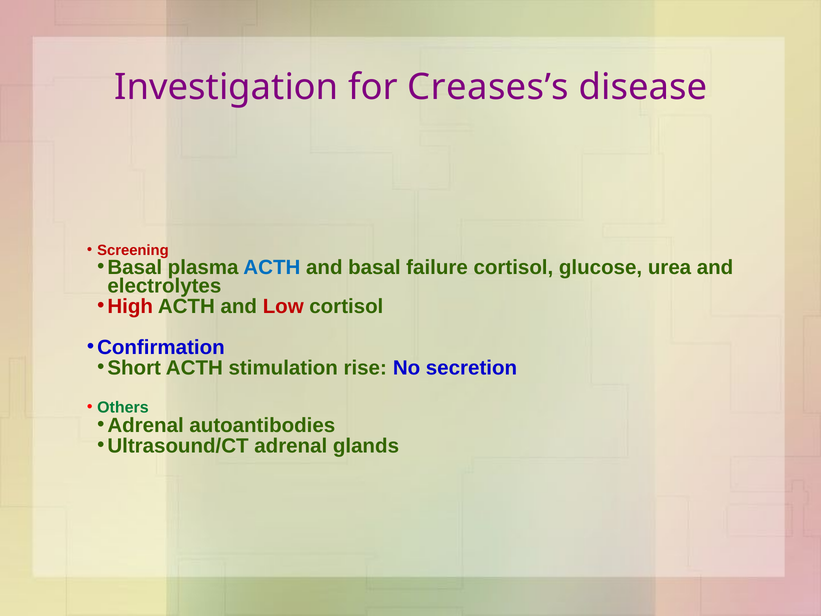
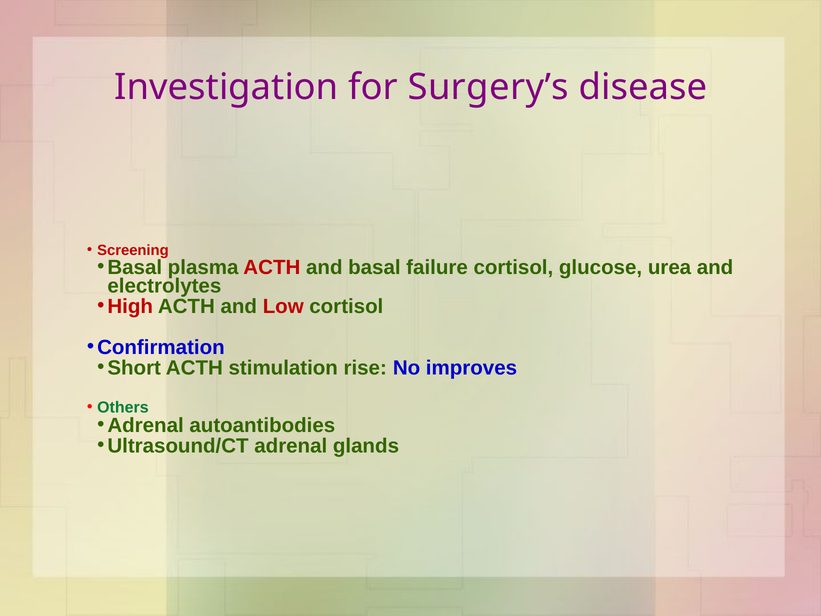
Creases’s: Creases’s -> Surgery’s (488, 87)
ACTH colour: blue -> red (272, 267)
secretion: secretion -> improves (471, 368)
